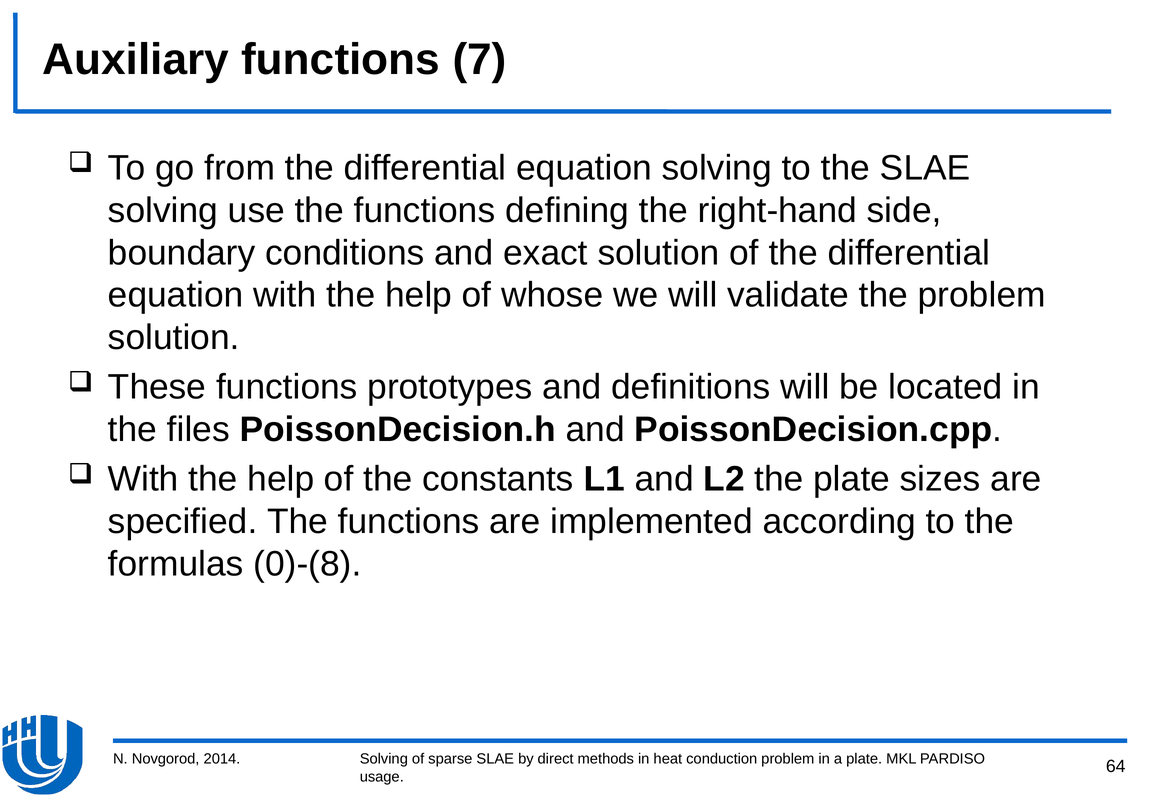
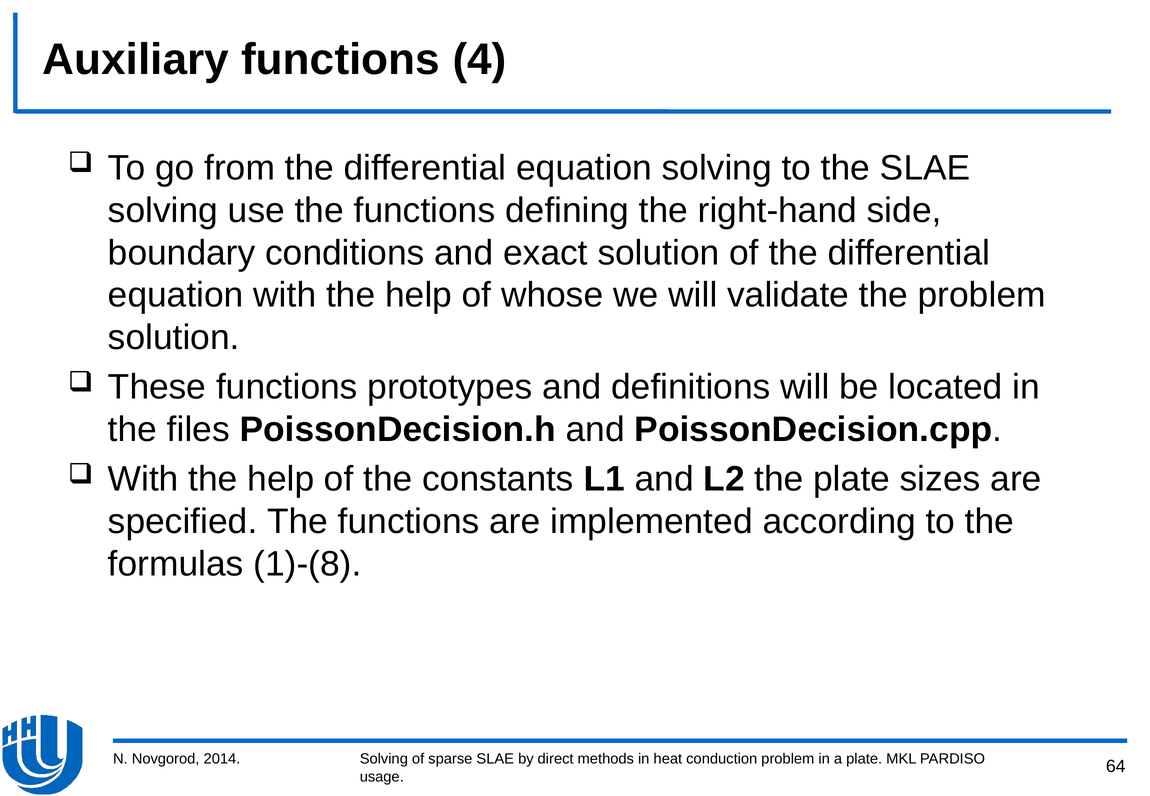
7: 7 -> 4 (480, 60)
0)-(8: 0)-(8 -> 1)-(8 (307, 564)
